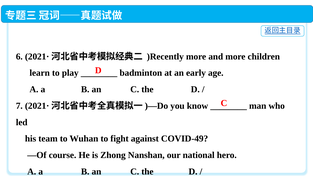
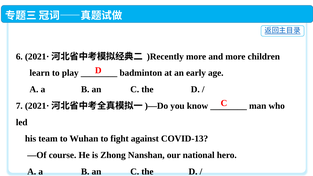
COVID-49: COVID-49 -> COVID-13 (185, 139)
